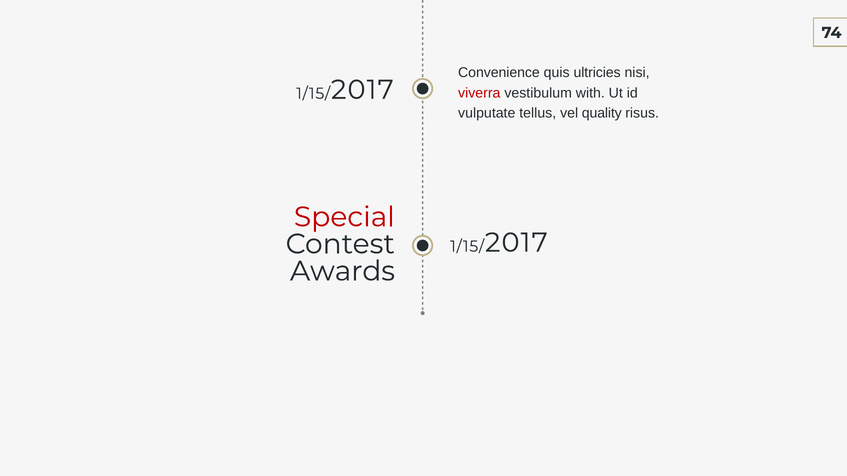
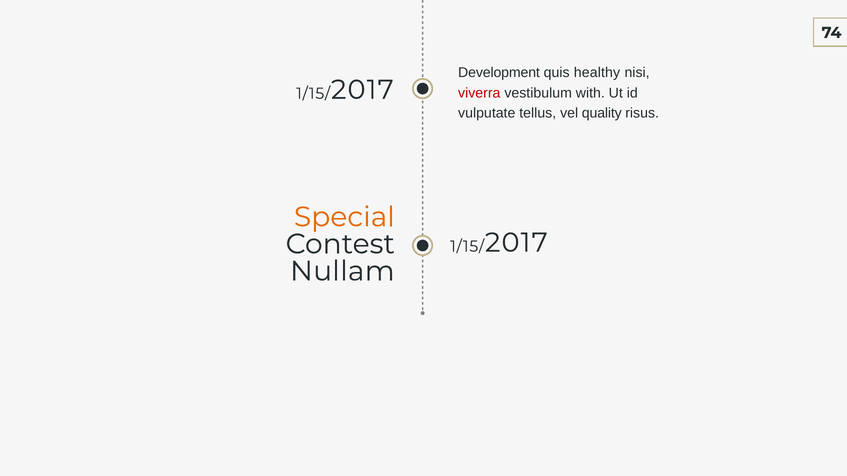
Convenience: Convenience -> Development (499, 73)
ultricies: ultricies -> healthy (597, 73)
Special colour: red -> orange (344, 217)
Awards: Awards -> Nullam (342, 271)
